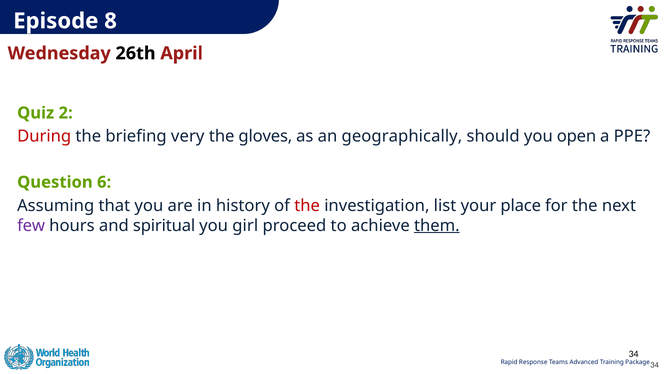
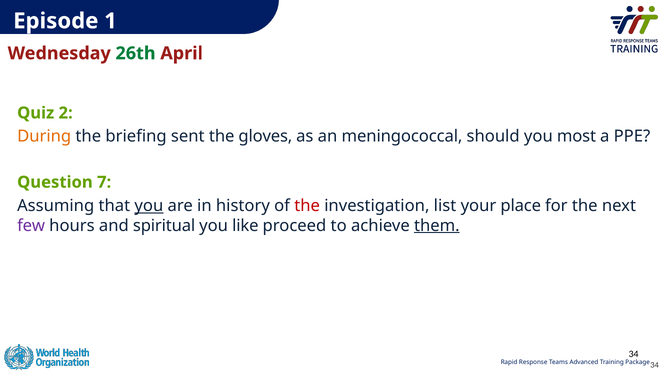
8: 8 -> 1 (111, 21)
26th colour: black -> green (136, 53)
During colour: red -> orange (44, 136)
very: very -> sent (188, 136)
geographically: geographically -> meningococcal (402, 136)
open: open -> most (577, 136)
6: 6 -> 7 (104, 182)
you underline: none -> present (149, 206)
girl: girl -> like (245, 226)
